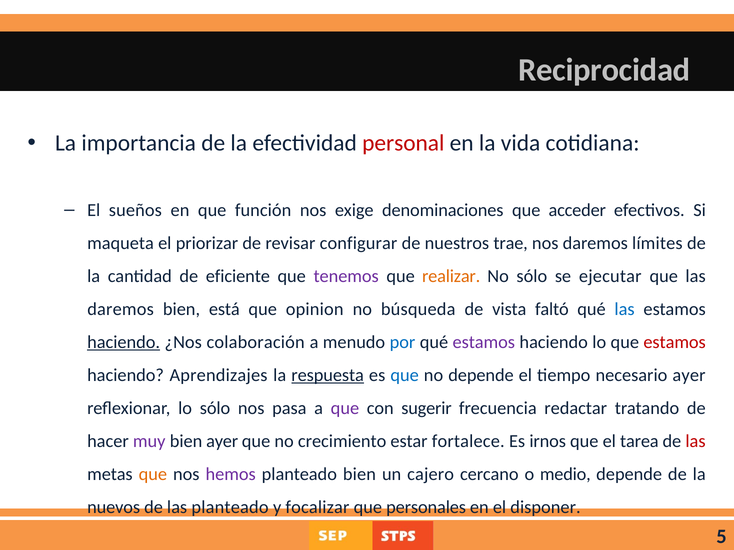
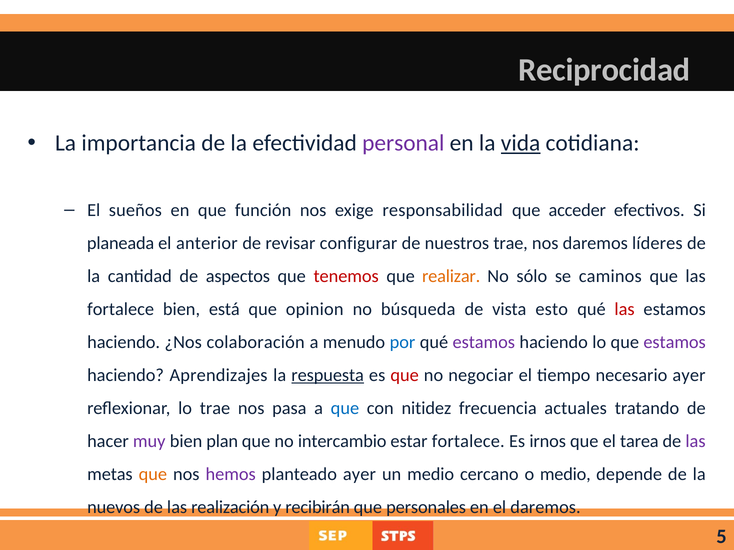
personal colour: red -> purple (403, 143)
vida underline: none -> present (521, 143)
denominaciones: denominaciones -> responsabilidad (443, 210)
maqueta: maqueta -> planeada (121, 243)
priorizar: priorizar -> anterior (207, 243)
límites: límites -> líderes (657, 243)
eficiente: eficiente -> aspectos (238, 276)
tenemos colour: purple -> red (346, 276)
ejecutar: ejecutar -> caminos (610, 276)
daremos: daremos -> fortalece (121, 310)
faltó: faltó -> esto (552, 310)
las colour: blue -> red (625, 310)
haciendo underline: present -> none (124, 343)
estamos colour: red -> purple (675, 343)
que colour: blue -> red (405, 376)
no depende: depende -> negociar (481, 376)
lo sólo: sólo -> trae (215, 409)
que colour: purple -> blue (345, 409)
sugerir: sugerir -> nitidez (426, 409)
redactar: redactar -> actuales (576, 409)
bien ayer: ayer -> plan (222, 442)
crecimiento: crecimiento -> intercambio (342, 442)
las colour: red -> purple (695, 442)
planteado bien: bien -> ayer (359, 475)
un cajero: cajero -> medio (431, 475)
las planteado: planteado -> realización (230, 508)
focalizar: focalizar -> recibirán (318, 508)
el disponer: disponer -> daremos (546, 508)
